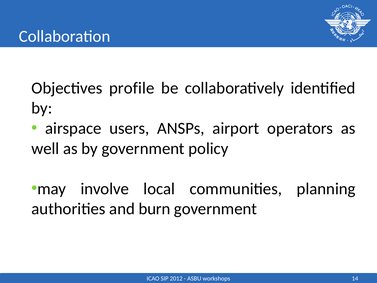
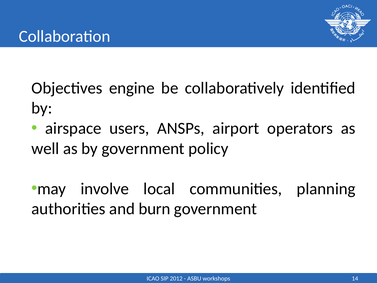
profile: profile -> engine (132, 88)
